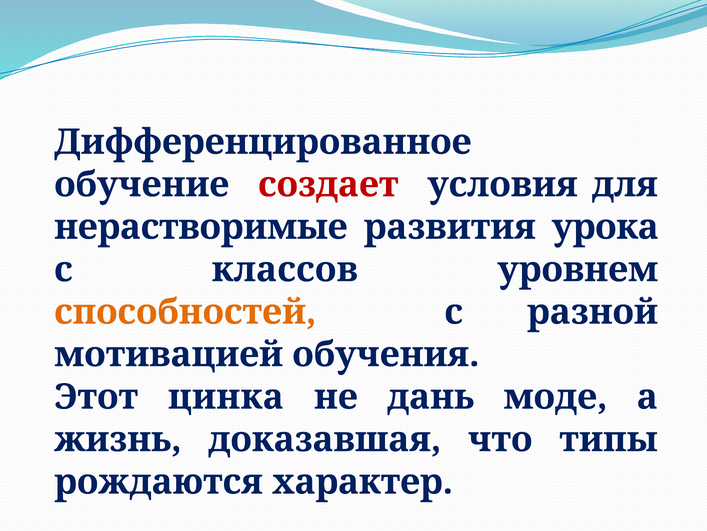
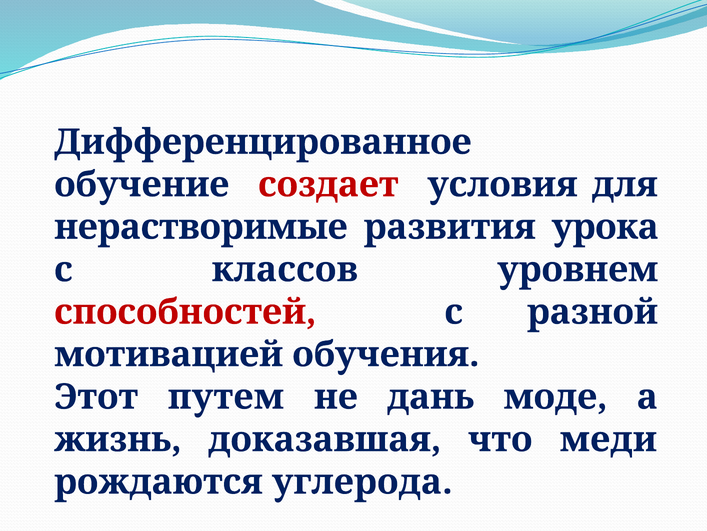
способностей colour: orange -> red (185, 312)
цинка: цинка -> путем (226, 396)
типы: типы -> меди (608, 439)
характер: характер -> углерода (362, 481)
